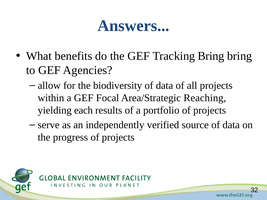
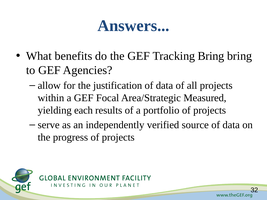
biodiversity: biodiversity -> justification (118, 86)
Reaching: Reaching -> Measured (205, 98)
